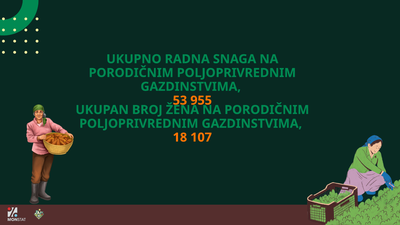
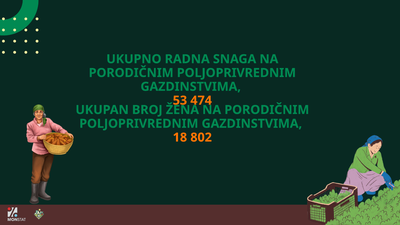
955: 955 -> 474 (201, 100)
107: 107 -> 802 (201, 137)
